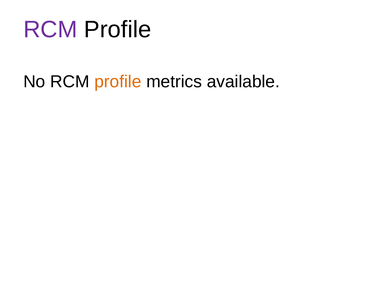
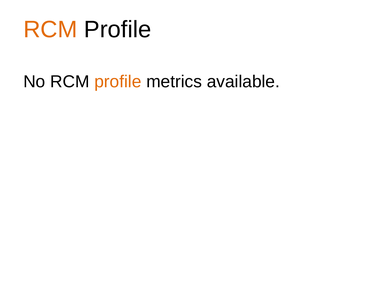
RCM colour: purple -> orange (50, 30)
